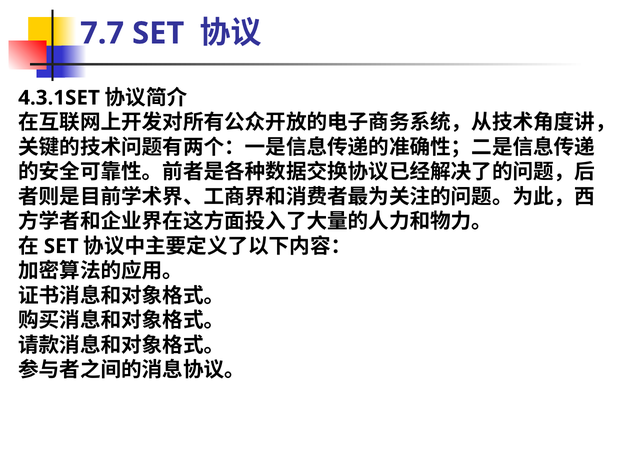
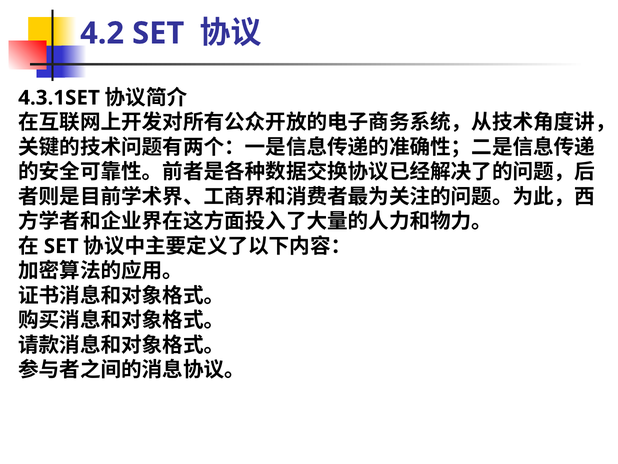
7.7: 7.7 -> 4.2 (102, 33)
